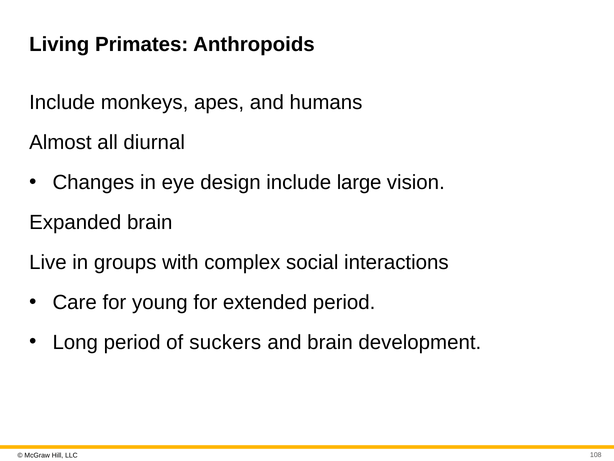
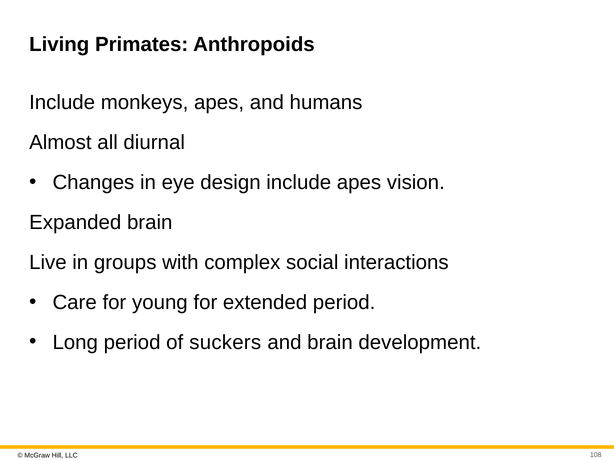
include large: large -> apes (359, 182)
